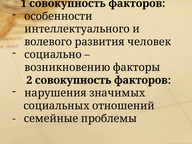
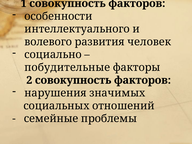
возникновению: возникновению -> побудительные (67, 67)
